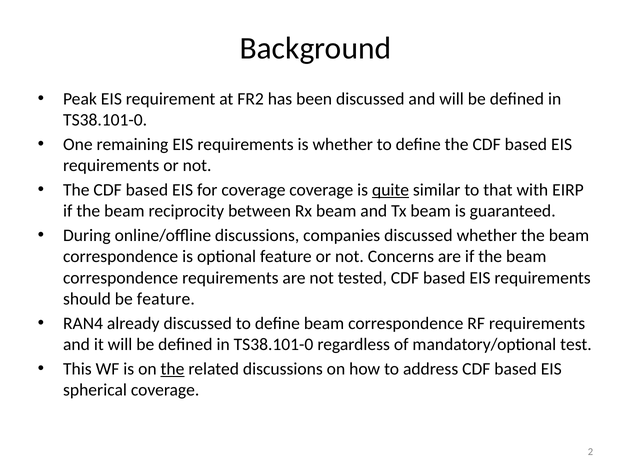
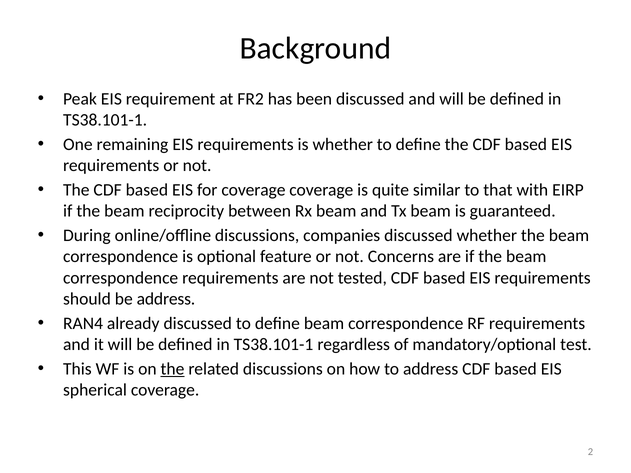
TS38.101-0: TS38.101-0 -> TS38.101-1 (105, 120)
quite underline: present -> none (391, 190)
be feature: feature -> address (166, 299)
TS38.101-0: TS38.101-0 -> TS38.101-1 (273, 345)
